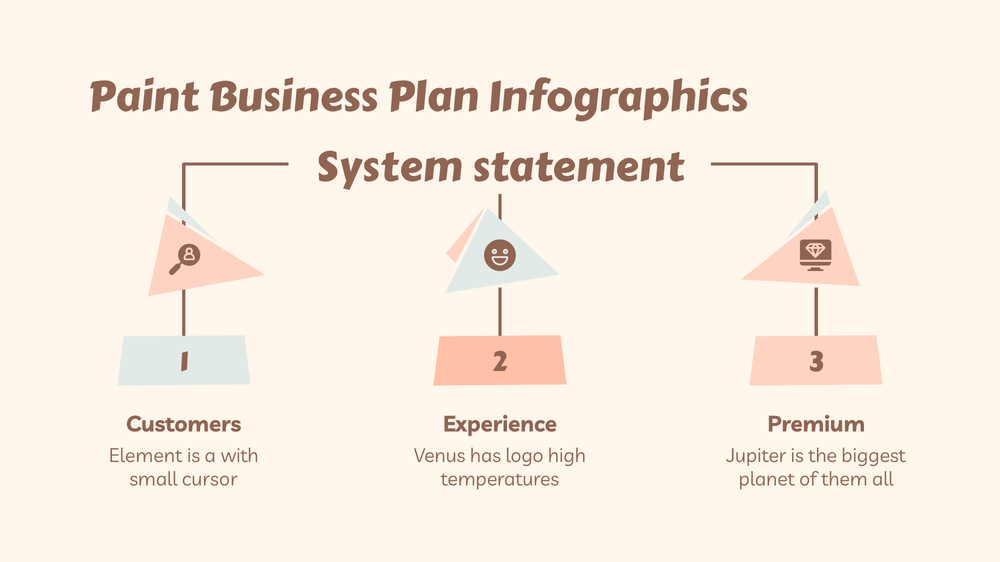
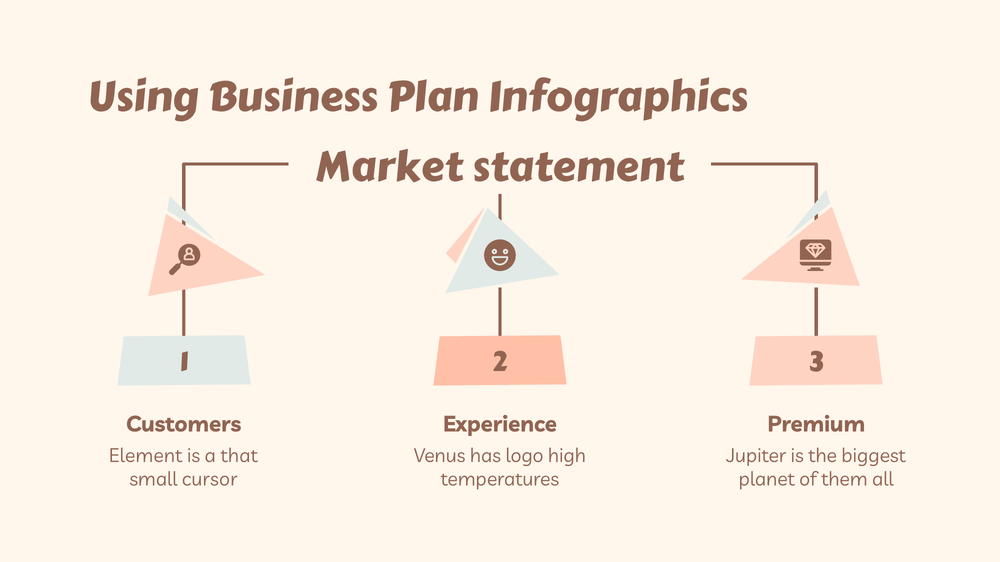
Paint: Paint -> Using (143, 97)
System: System -> Market (389, 167)
with: with -> that (239, 456)
